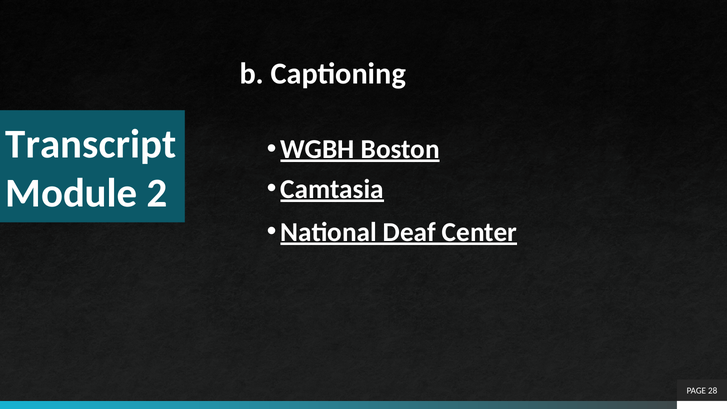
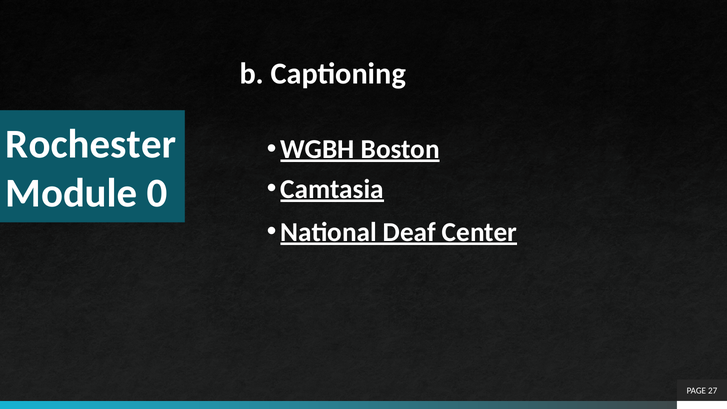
Transcript: Transcript -> Rochester (91, 144)
2: 2 -> 0 (157, 193)
28: 28 -> 27 (713, 391)
